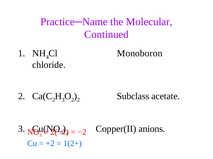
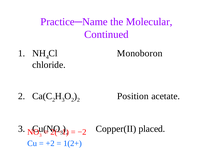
Subclass: Subclass -> Position (133, 97)
anions: anions -> placed (152, 129)
